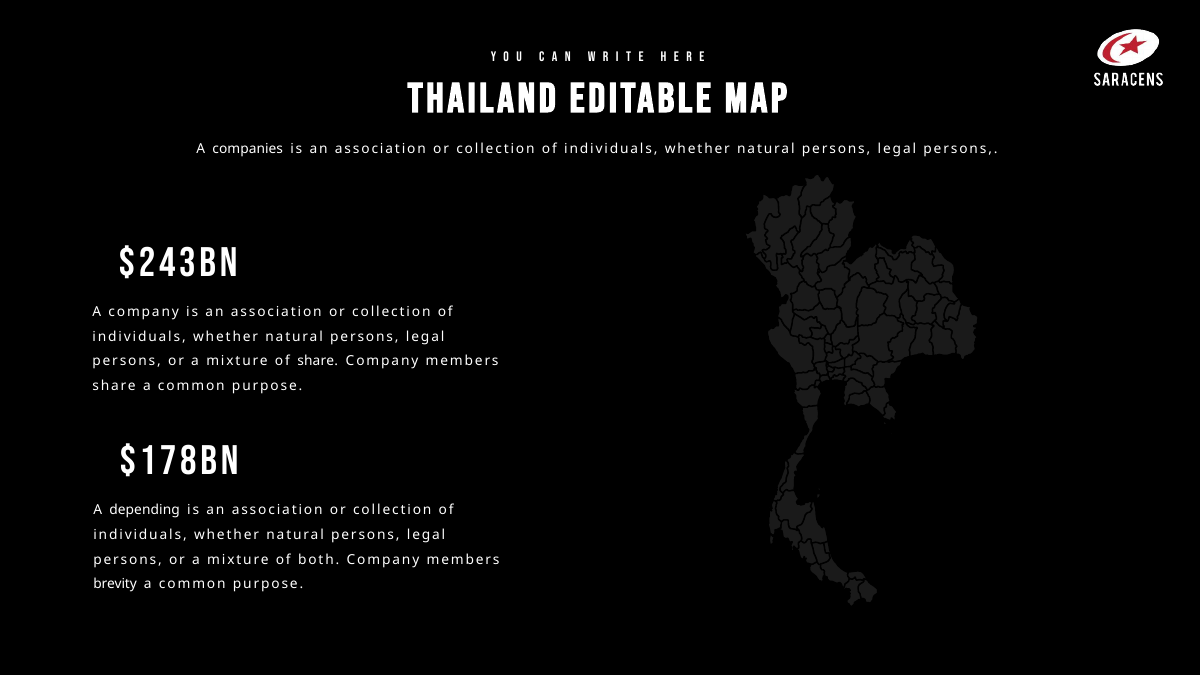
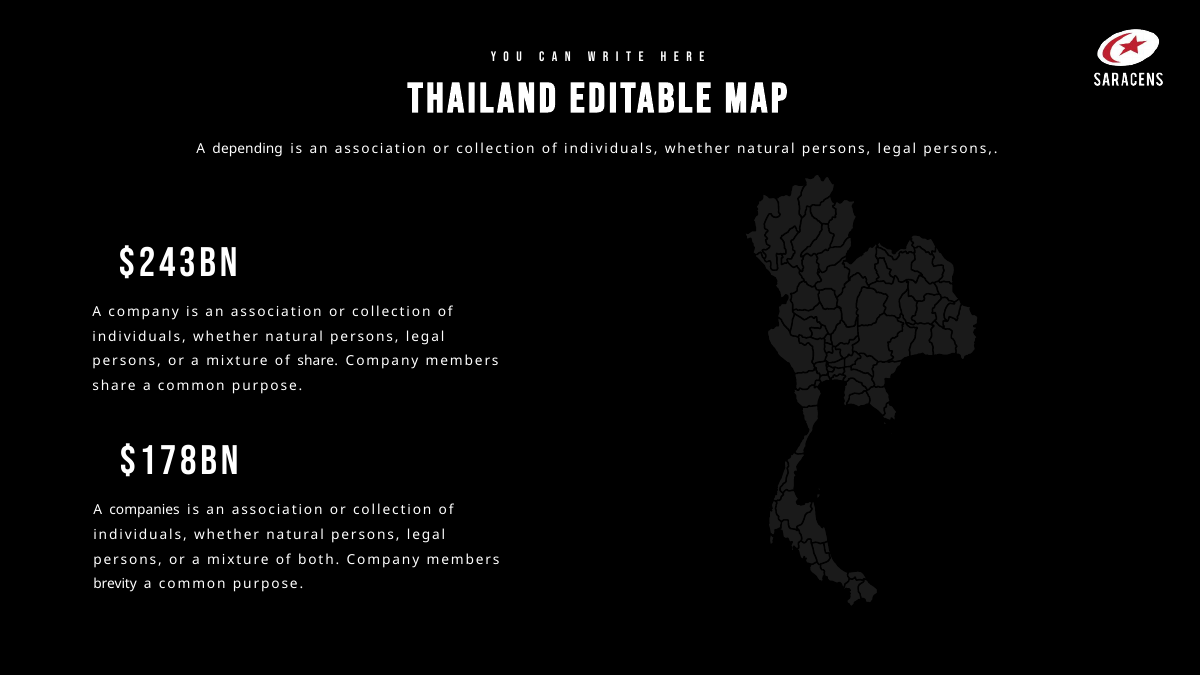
companies: companies -> depending (248, 149)
depending: depending -> companies (145, 510)
